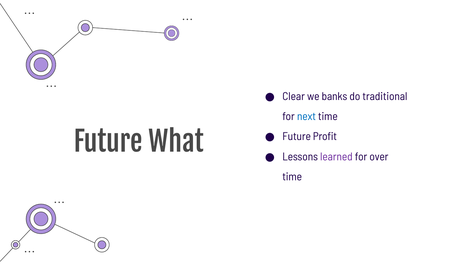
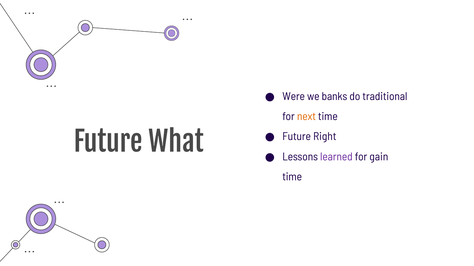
Clear: Clear -> Were (294, 97)
next colour: blue -> orange (306, 117)
Profit: Profit -> Right (325, 137)
over: over -> gain (379, 157)
